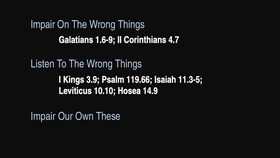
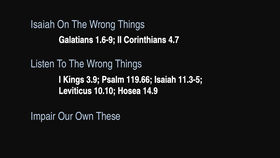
Impair: Impair -> Isaiah (43, 24)
